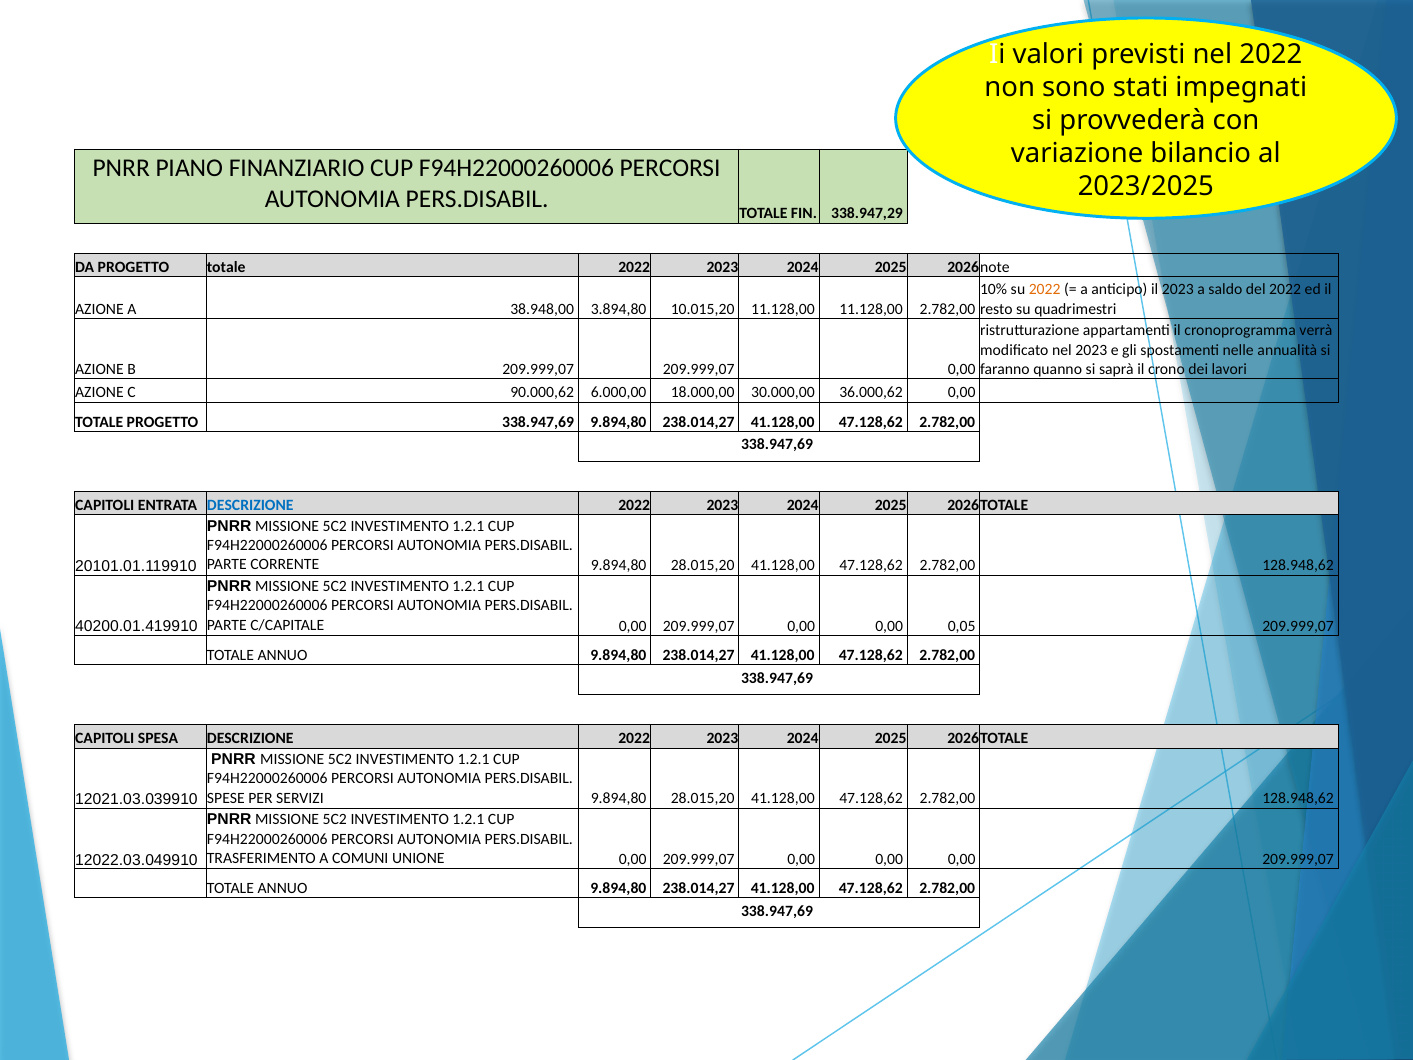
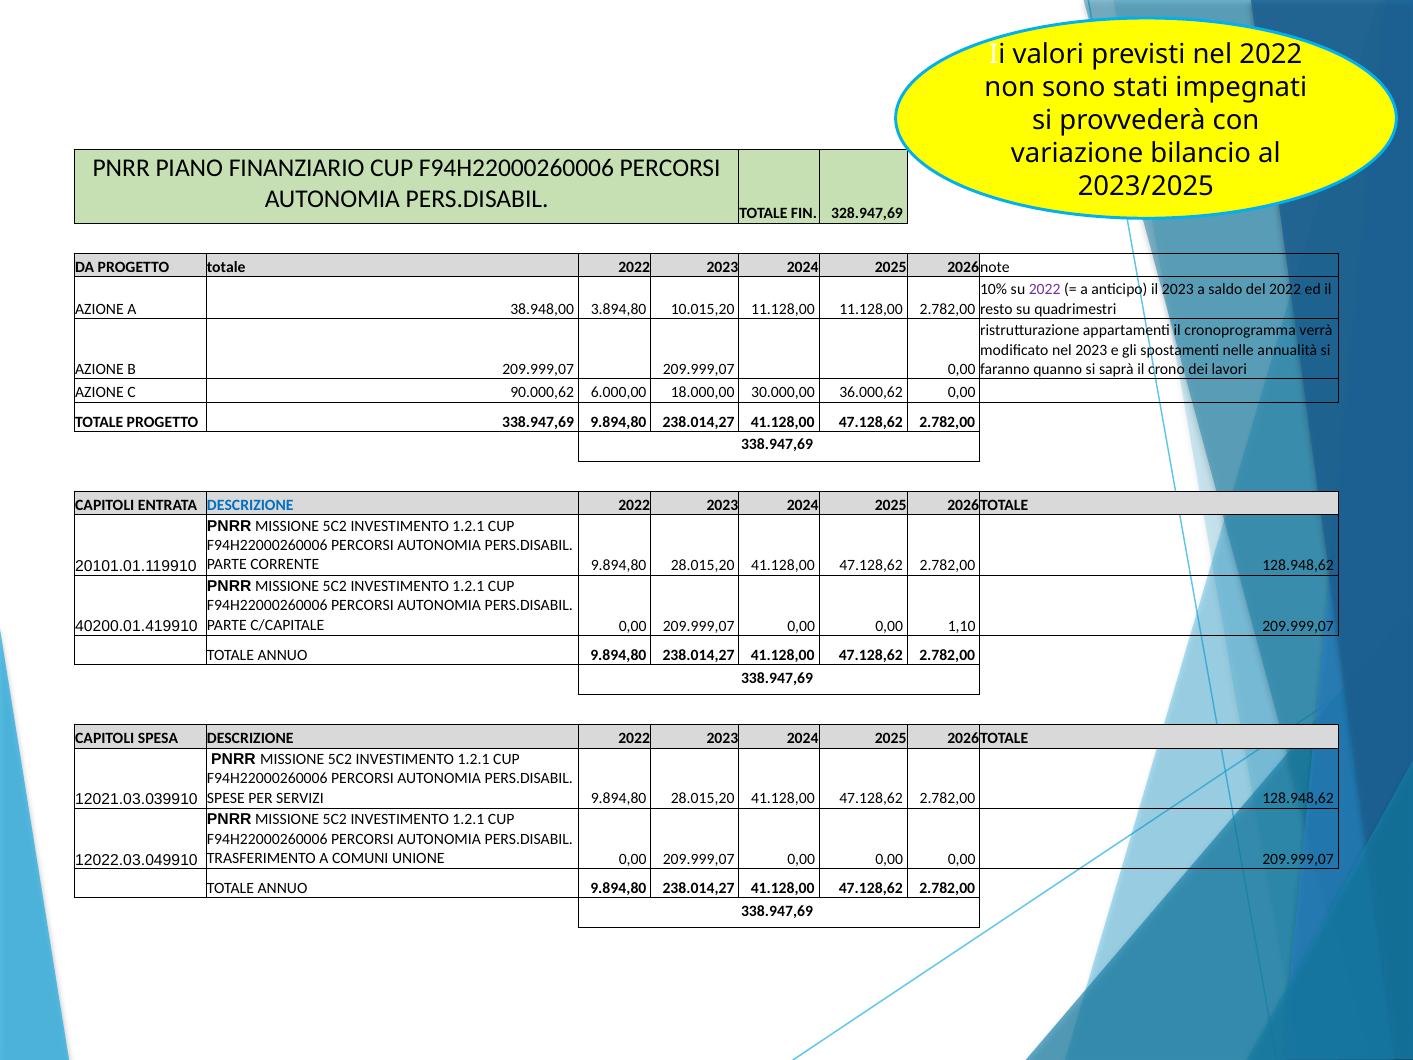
338.947,29: 338.947,29 -> 328.947,69 (867, 214)
2022 colour: orange -> purple (1045, 290)
0,05: 0,05 -> 1,10 (962, 626)
